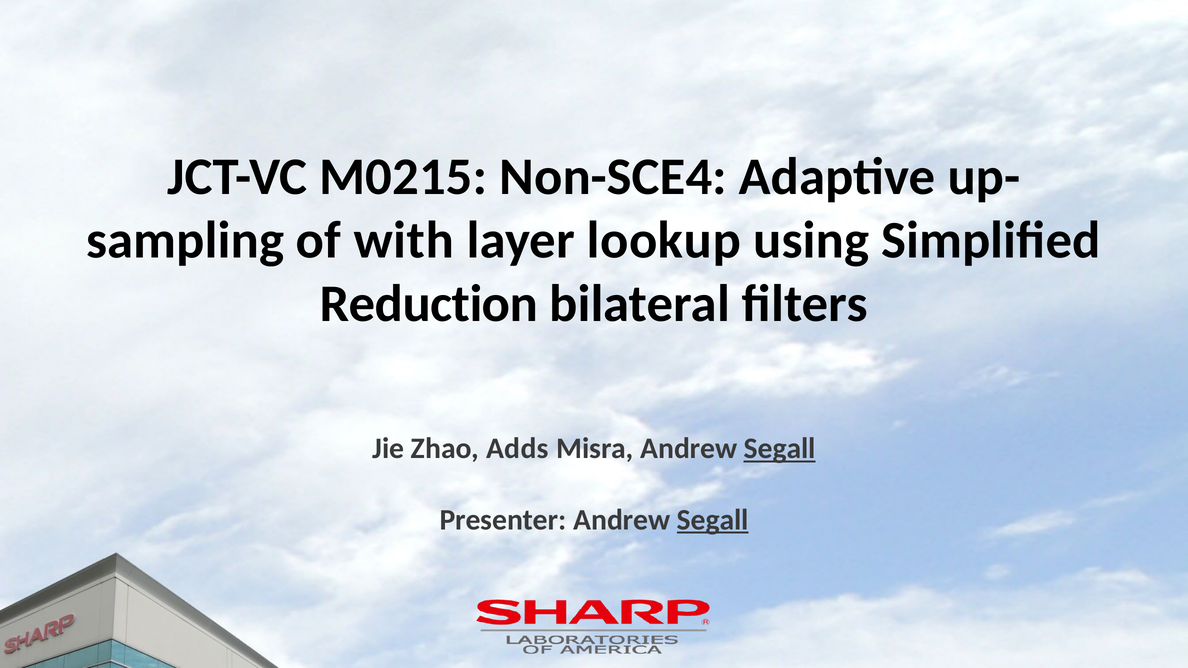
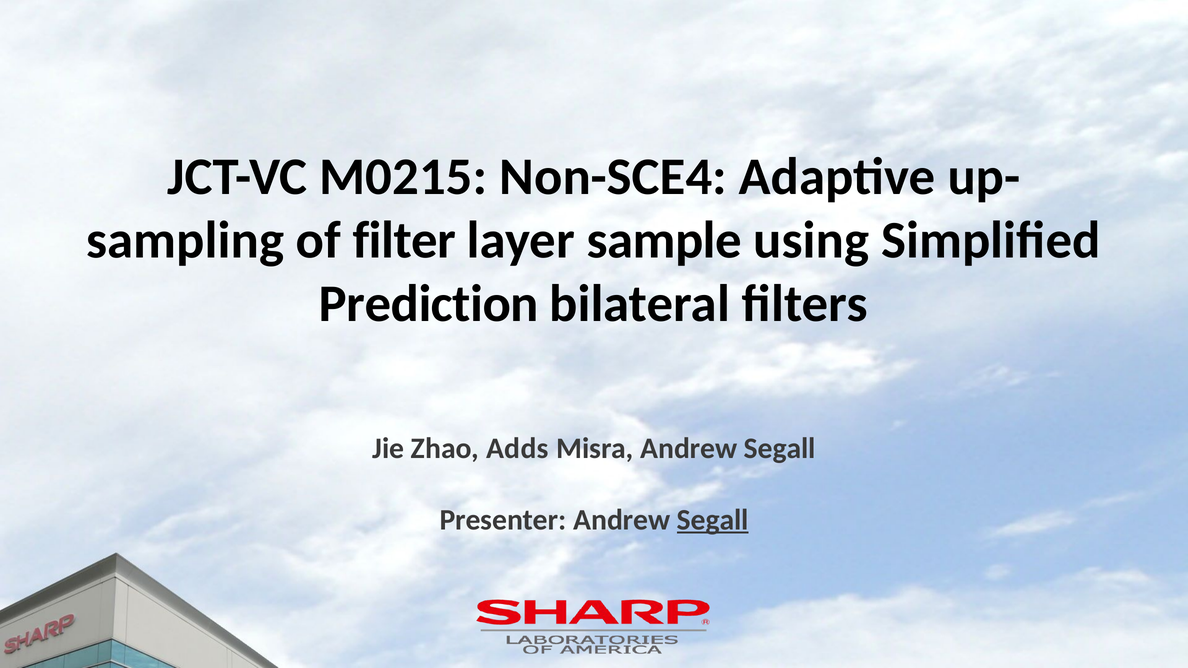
with: with -> filter (404, 240)
lookup: lookup -> sample (664, 240)
Reduction: Reduction -> Prediction (429, 304)
Segall underline: present -> none (780, 449)
